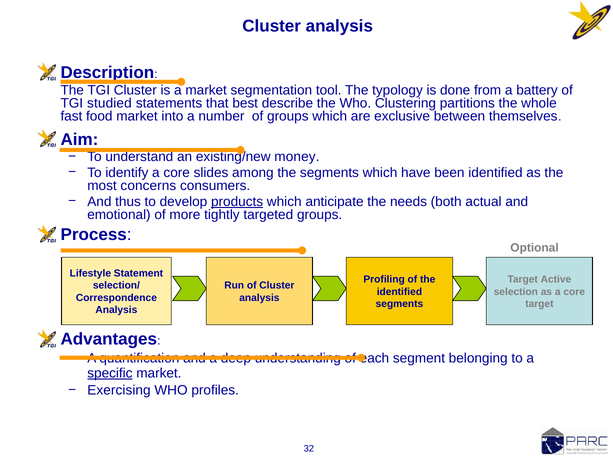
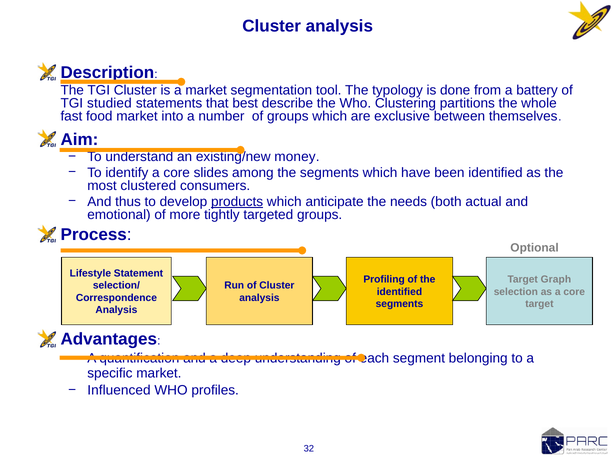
concerns: concerns -> clustered (148, 186)
Active: Active -> Graph (556, 279)
specific underline: present -> none (110, 373)
Exercising: Exercising -> Influenced (119, 390)
